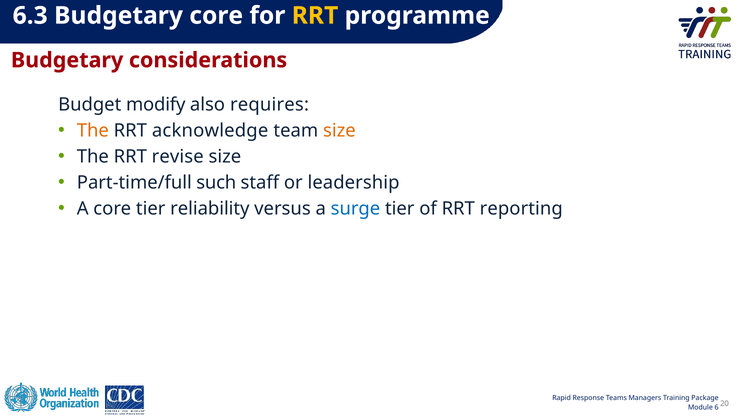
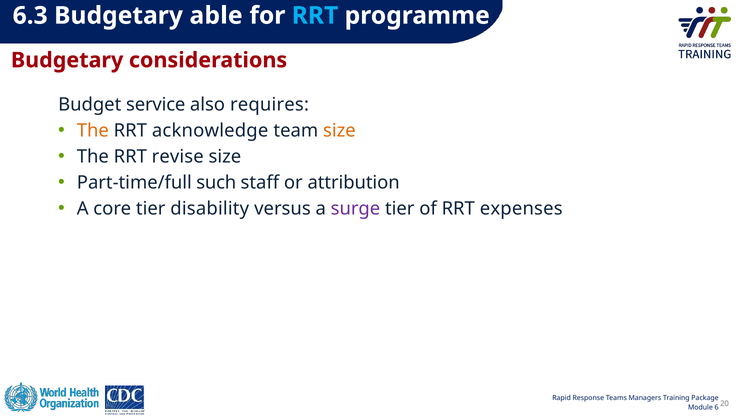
Budgetary core: core -> able (216, 16)
RRT colour: yellow -> light blue (315, 16)
modify: modify -> service (156, 104)
leadership: leadership -> attribution (354, 182)
reliability: reliability -> disability (210, 208)
surge colour: blue -> purple (355, 208)
reporting: reporting -> expenses (521, 208)
